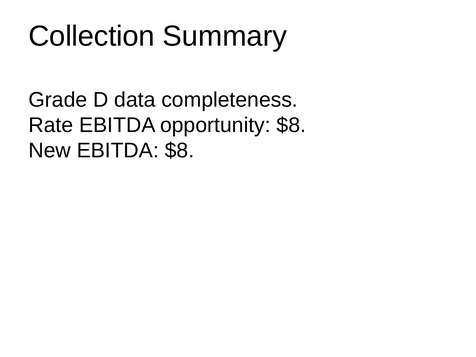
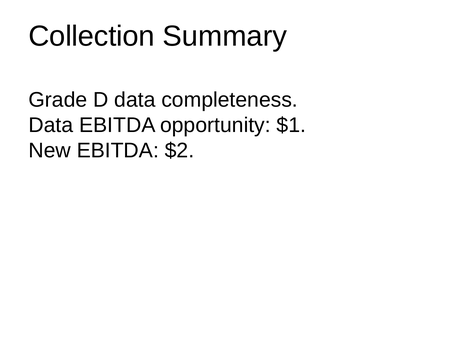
Rate: Rate -> Data (51, 125)
opportunity $8: $8 -> $1 (291, 125)
EBITDA $8: $8 -> $2 (180, 151)
